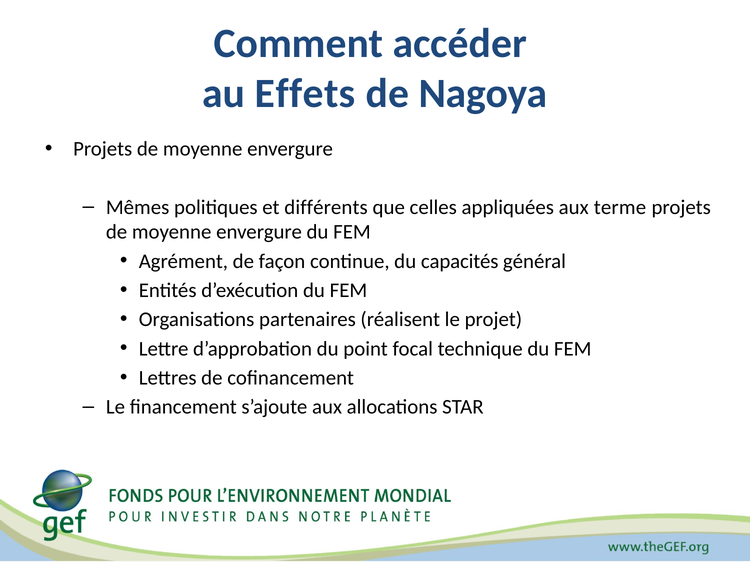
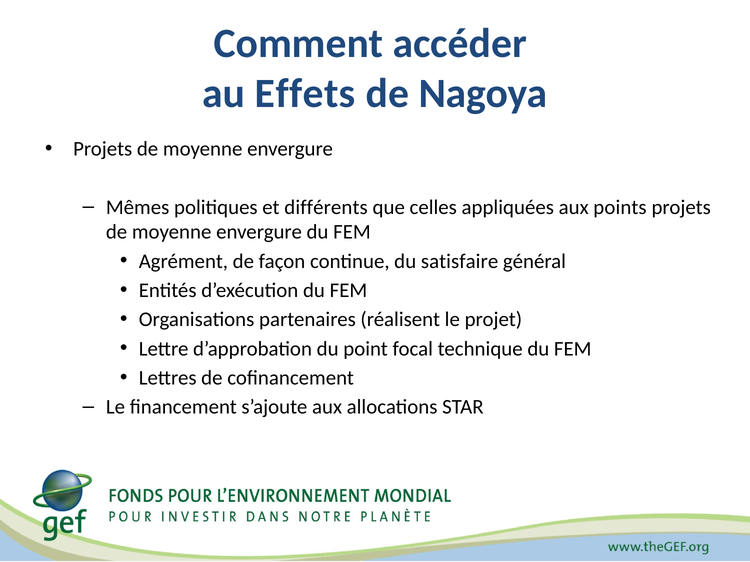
terme: terme -> points (620, 207)
capacités: capacités -> satisfaire (460, 261)
